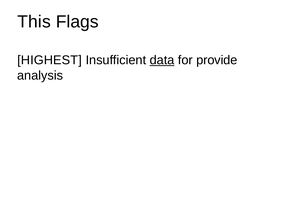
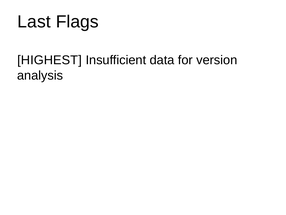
This: This -> Last (34, 22)
data underline: present -> none (162, 60)
provide: provide -> version (217, 60)
